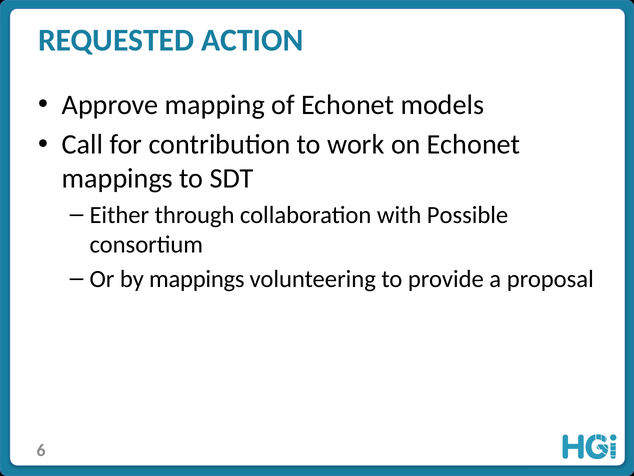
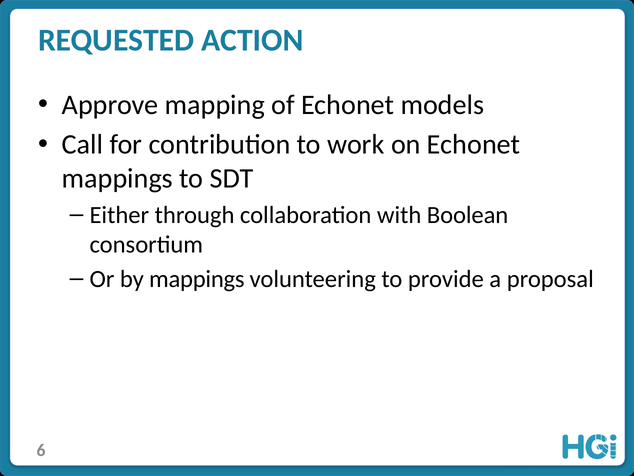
Possible: Possible -> Boolean (468, 215)
